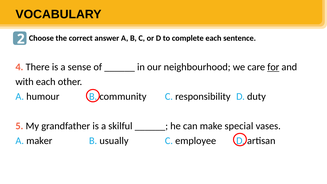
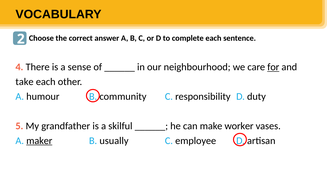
with: with -> take (25, 82)
special: special -> worker (239, 126)
maker underline: none -> present (39, 141)
